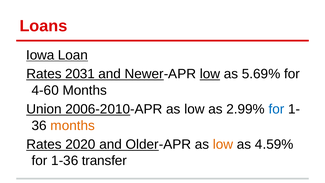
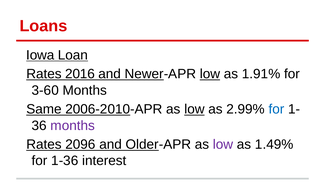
2031: 2031 -> 2016 (80, 74)
5.69%: 5.69% -> 1.91% (261, 74)
4-60: 4-60 -> 3-60 (45, 90)
Union: Union -> Same (44, 109)
low underline: none -> present (194, 109)
months colour: orange -> purple (73, 125)
2020: 2020 -> 2096 (80, 144)
low colour: orange -> purple (223, 144)
4.59%: 4.59% -> 1.49% (274, 144)
transfer: transfer -> interest (104, 161)
